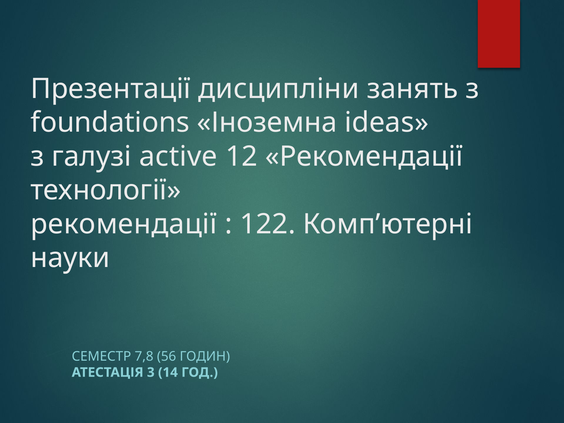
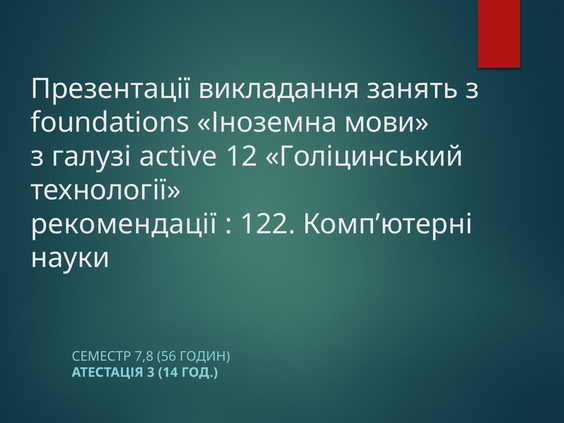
дисципліни: дисципліни -> викладання (279, 89)
ideas: ideas -> мови (387, 123)
12 Рекомендації: Рекомендації -> Голіцинський (364, 156)
